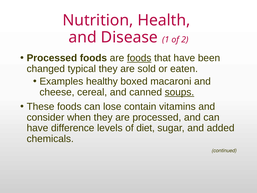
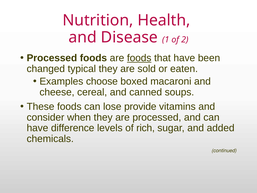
healthy: healthy -> choose (102, 81)
soups underline: present -> none (179, 92)
contain: contain -> provide (140, 106)
diet: diet -> rich (146, 128)
